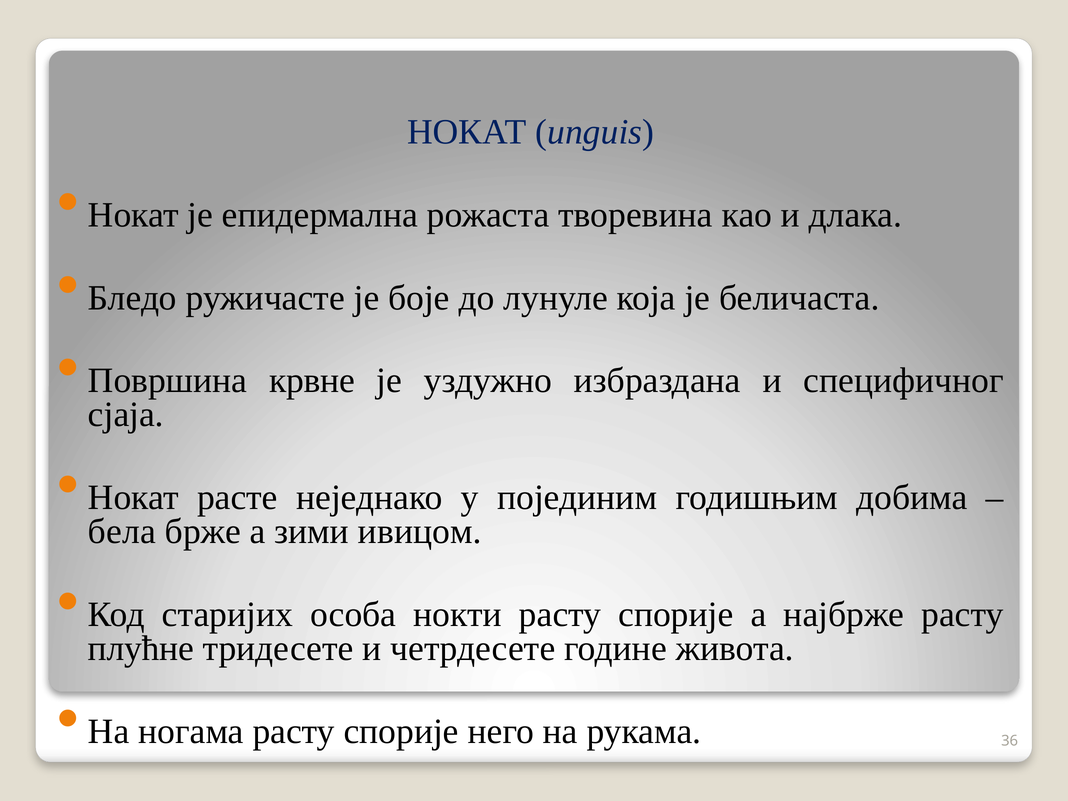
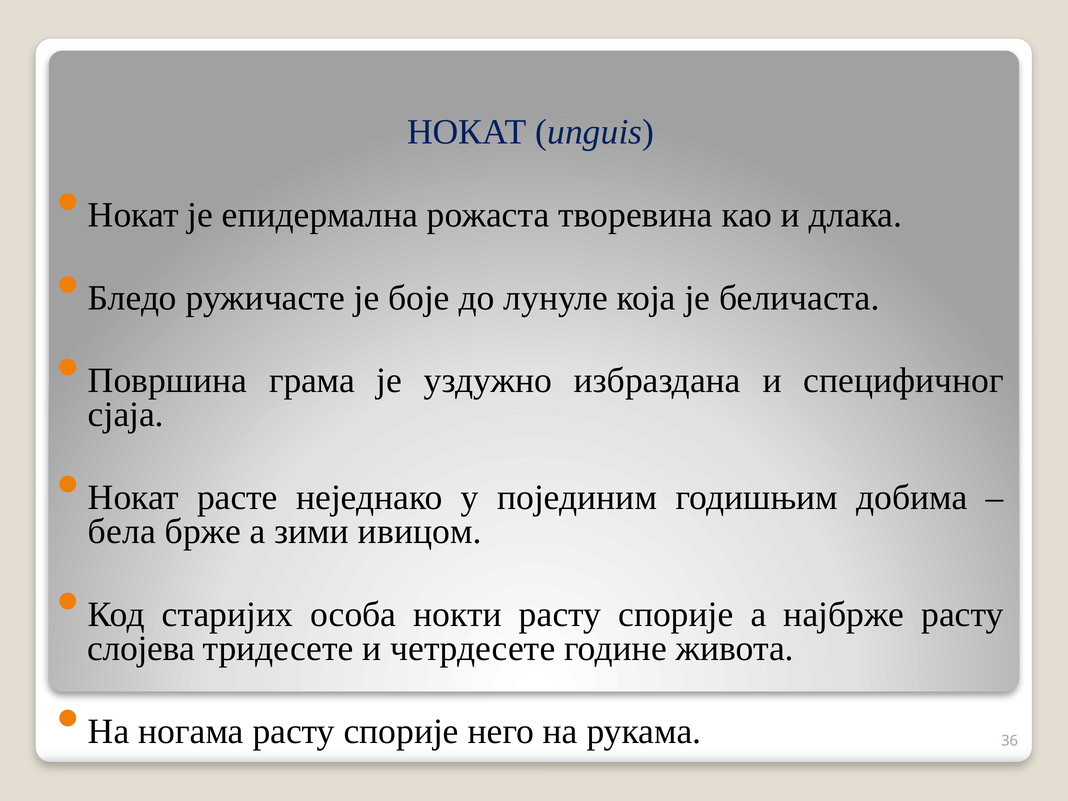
крвне: крвне -> грама (312, 381)
плућне: плућне -> слојева (141, 649)
